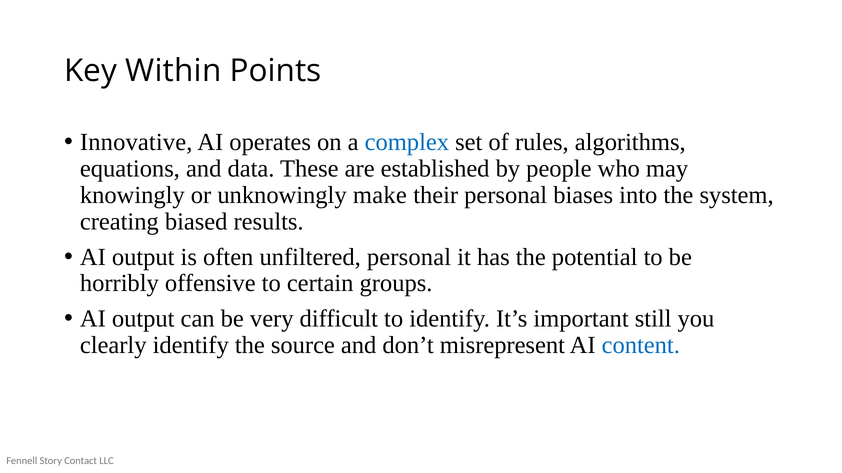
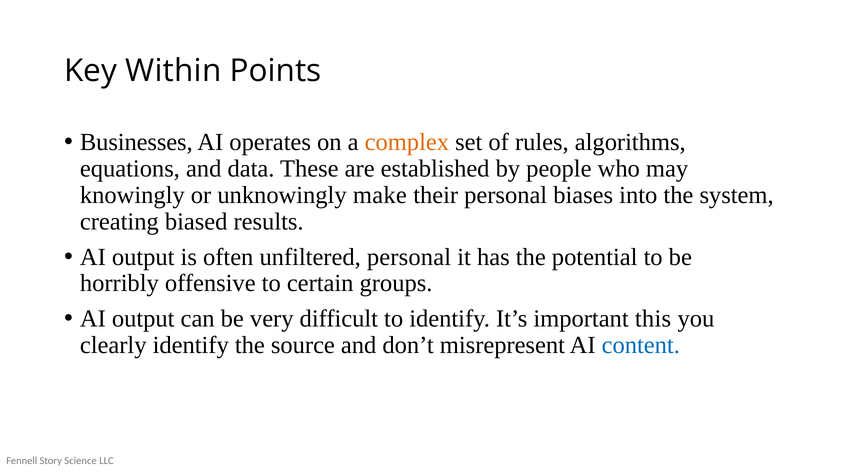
Innovative: Innovative -> Businesses (136, 142)
complex colour: blue -> orange (407, 142)
still: still -> this (653, 319)
Contact: Contact -> Science (81, 461)
